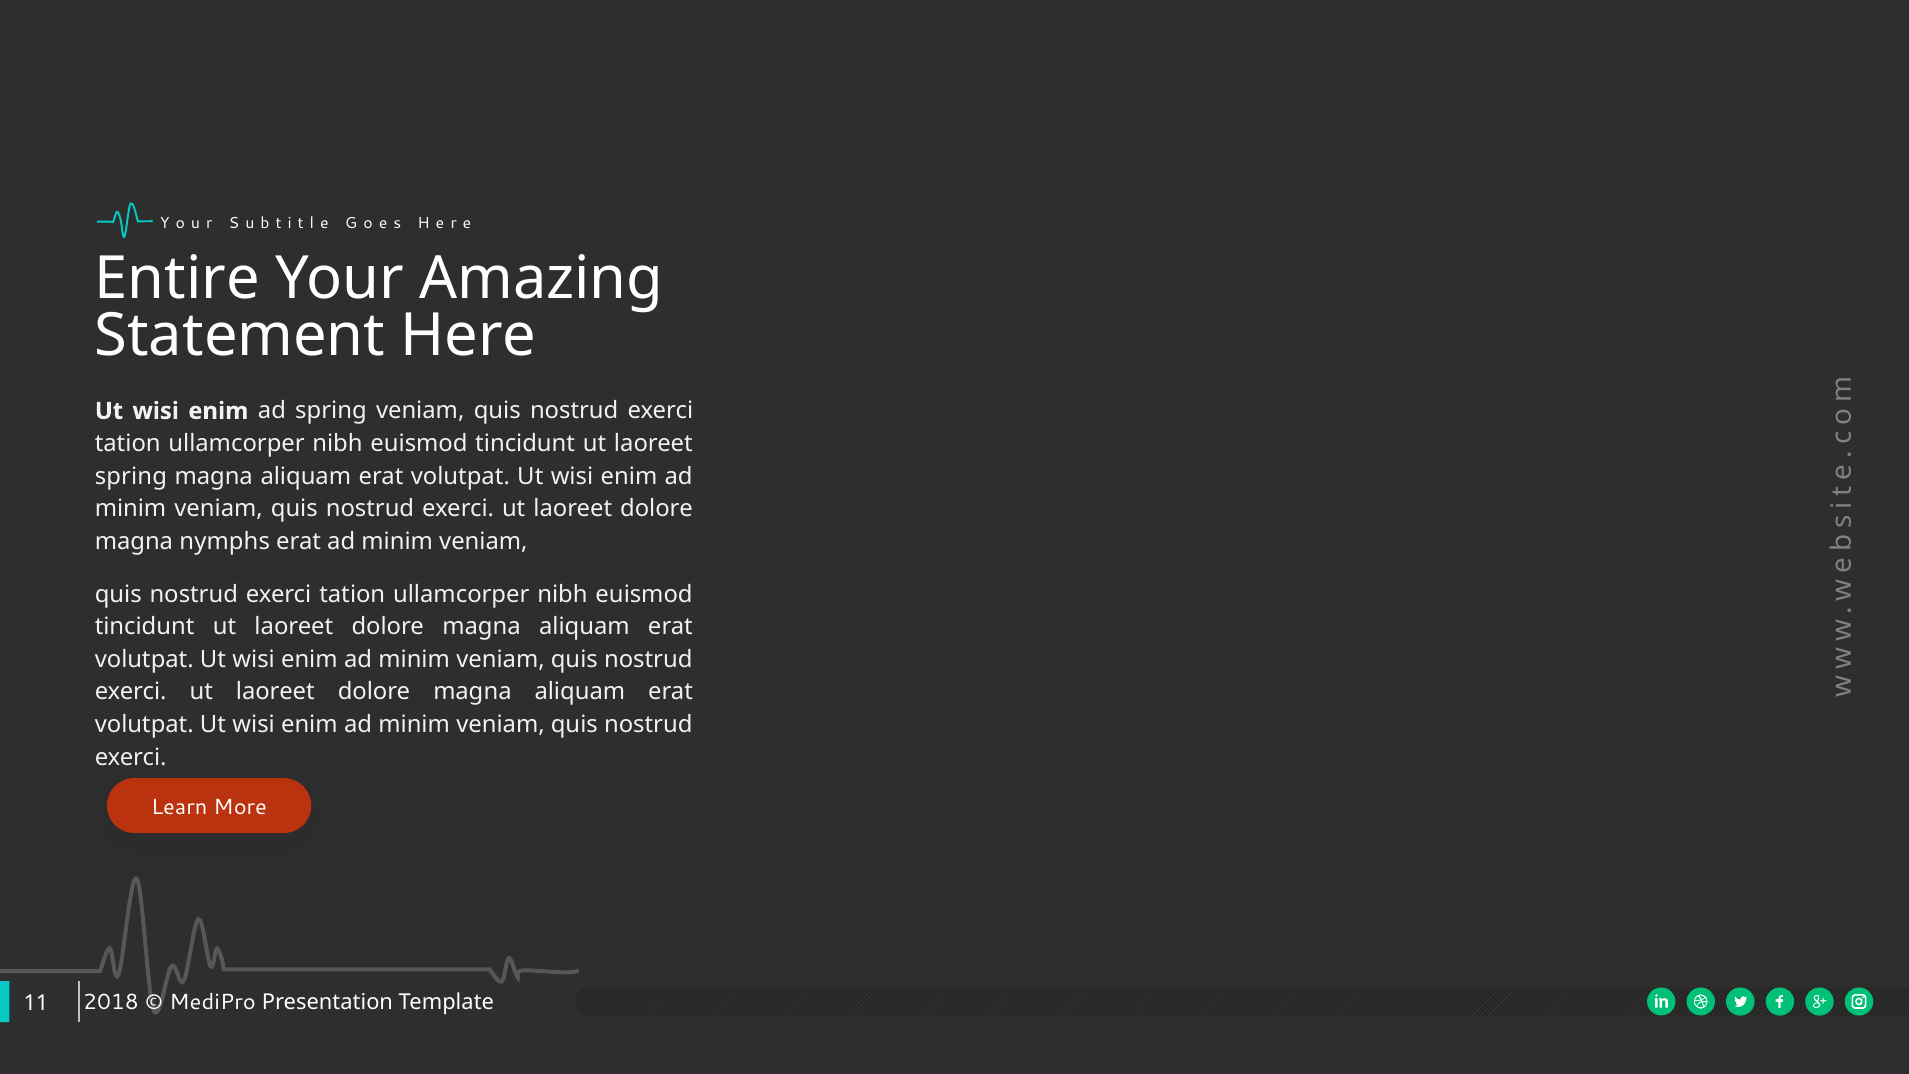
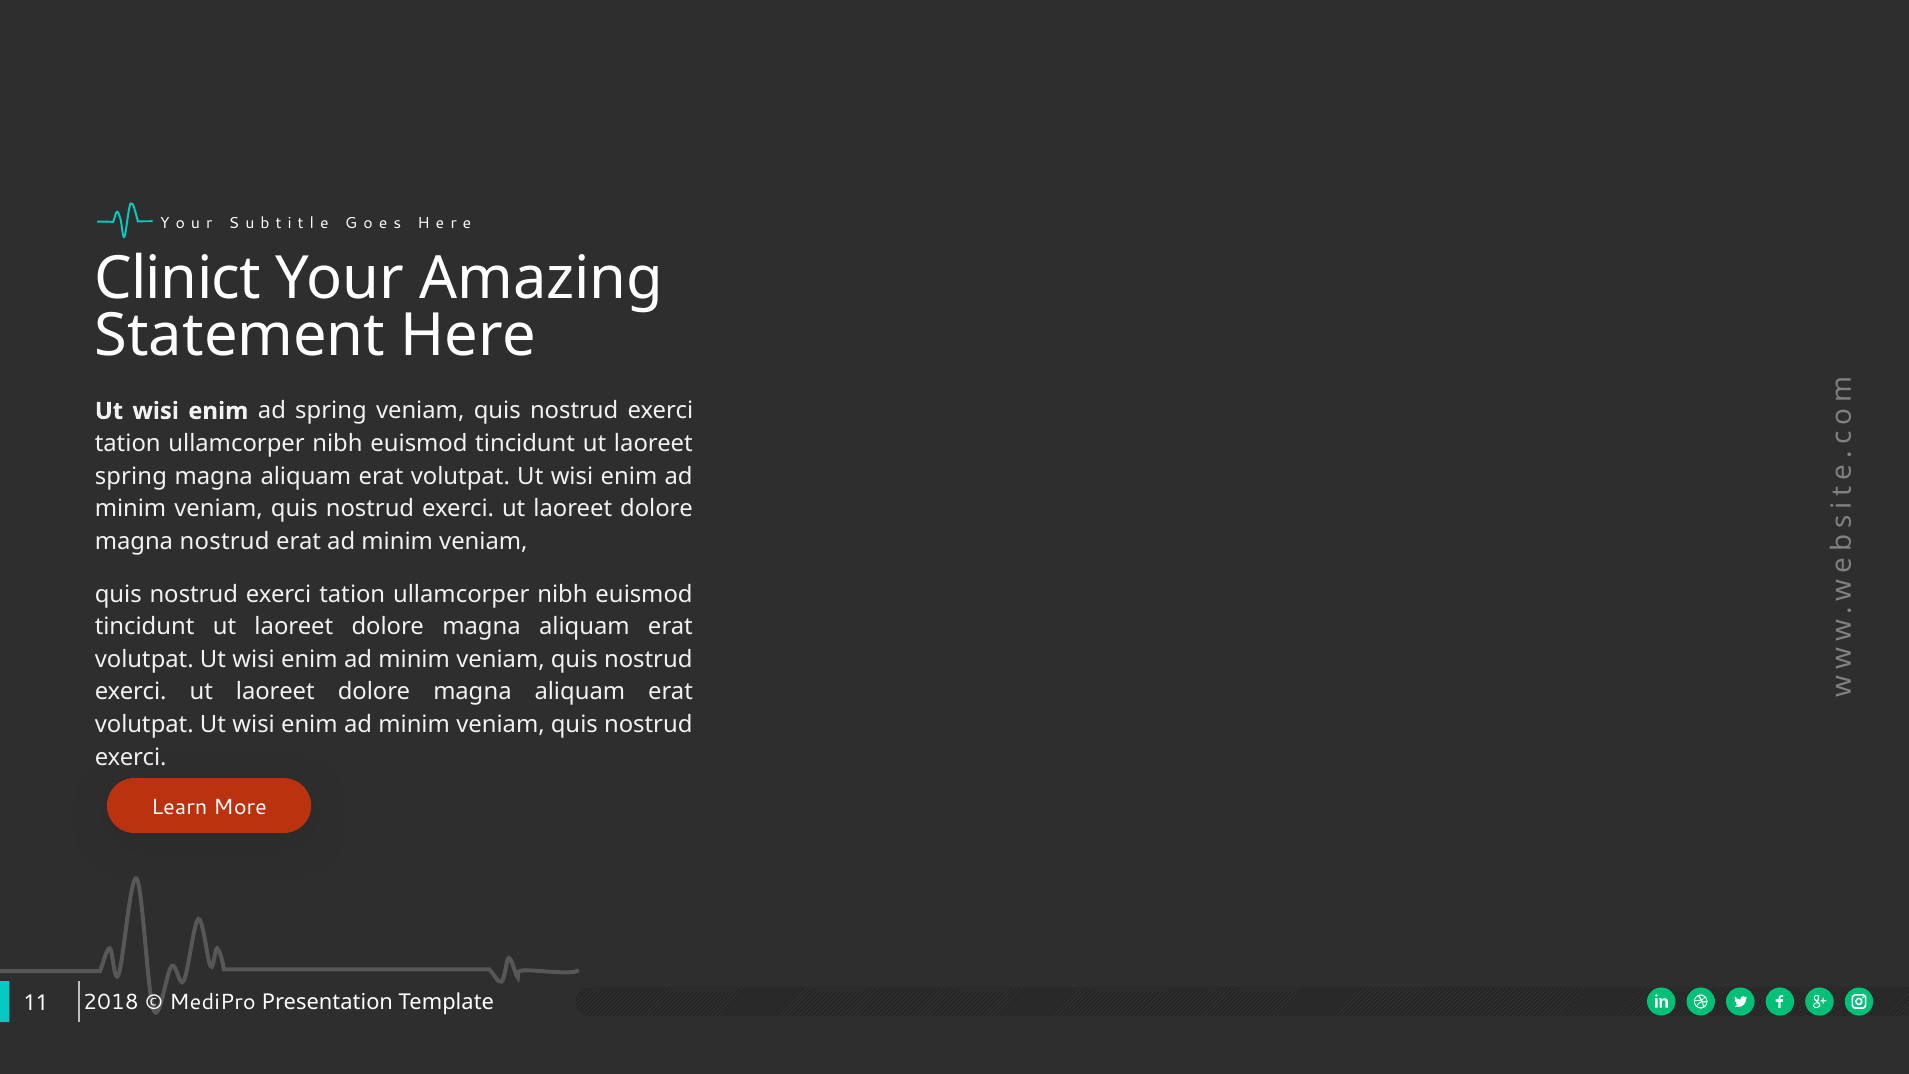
Entire: Entire -> Clinict (178, 279)
magna nymphs: nymphs -> nostrud (225, 542)
